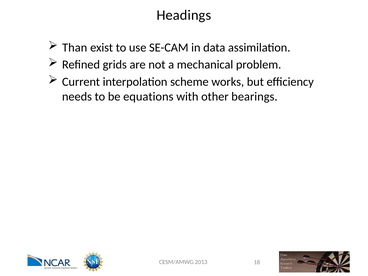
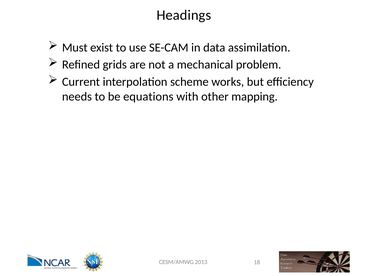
Than: Than -> Must (75, 47)
bearings: bearings -> mapping (255, 97)
